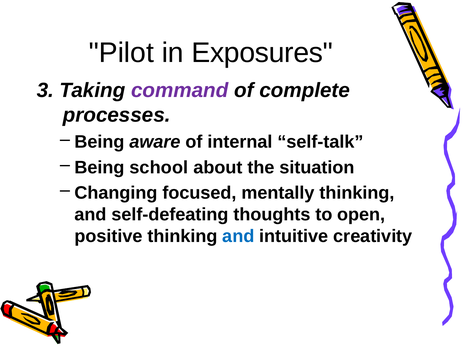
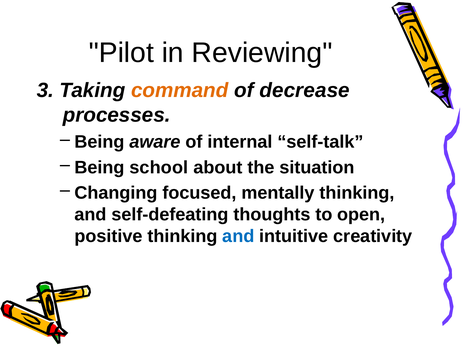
Exposures: Exposures -> Reviewing (262, 53)
command colour: purple -> orange (180, 90)
complete: complete -> decrease (305, 90)
